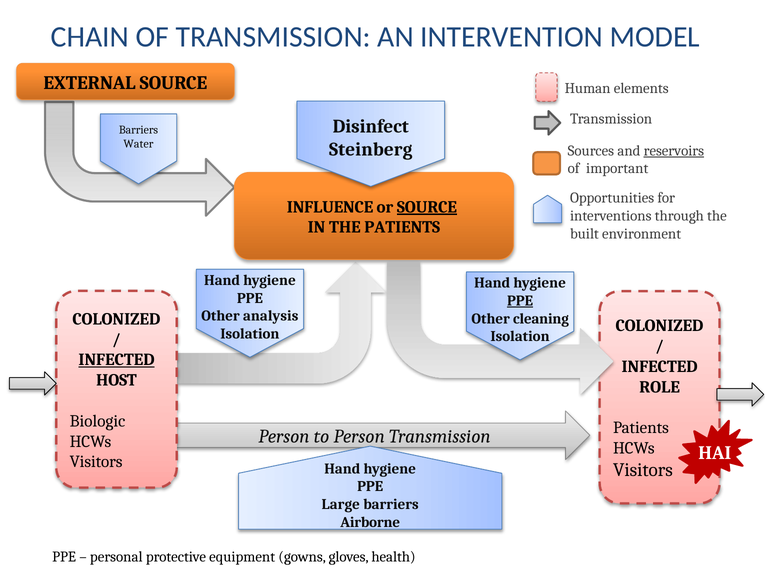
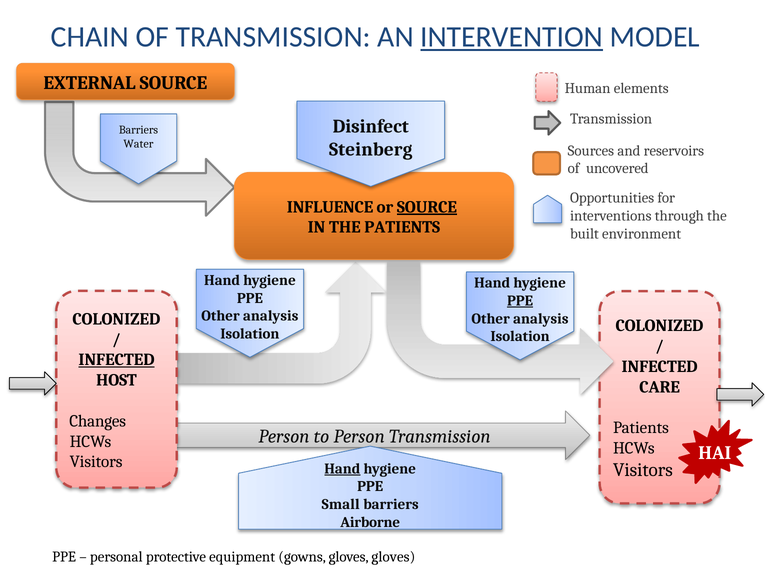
INTERVENTION underline: none -> present (512, 37)
reservoirs underline: present -> none (674, 151)
important: important -> uncovered (617, 168)
cleaning: cleaning -> analysis (541, 318)
ROLE: ROLE -> CARE (660, 387)
Biologic: Biologic -> Changes (98, 421)
Hand underline: none -> present (342, 468)
Large: Large -> Small (341, 504)
gloves health: health -> gloves (393, 557)
